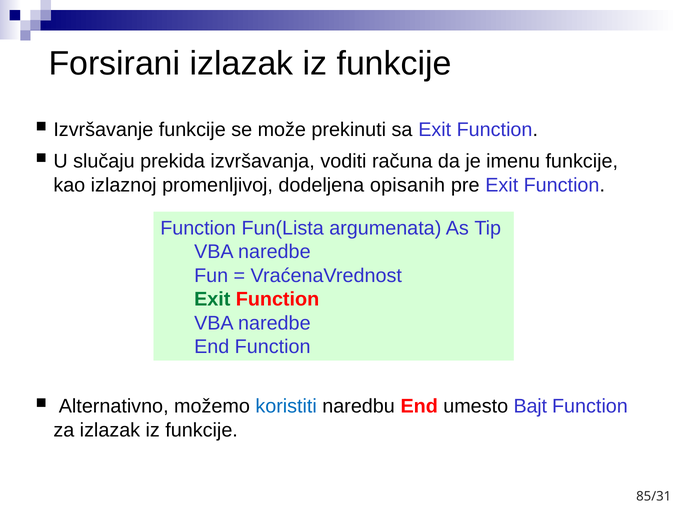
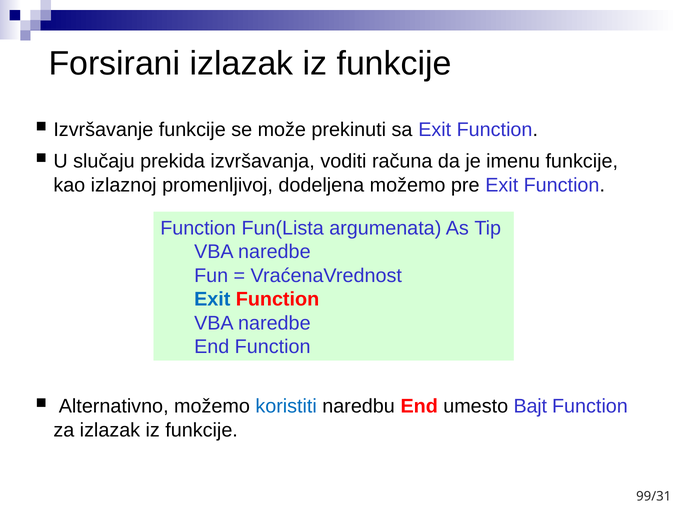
dodeljena opisanih: opisanih -> možemo (408, 185)
Exit colour: green -> blue (212, 300)
85/31: 85/31 -> 99/31 (654, 497)
